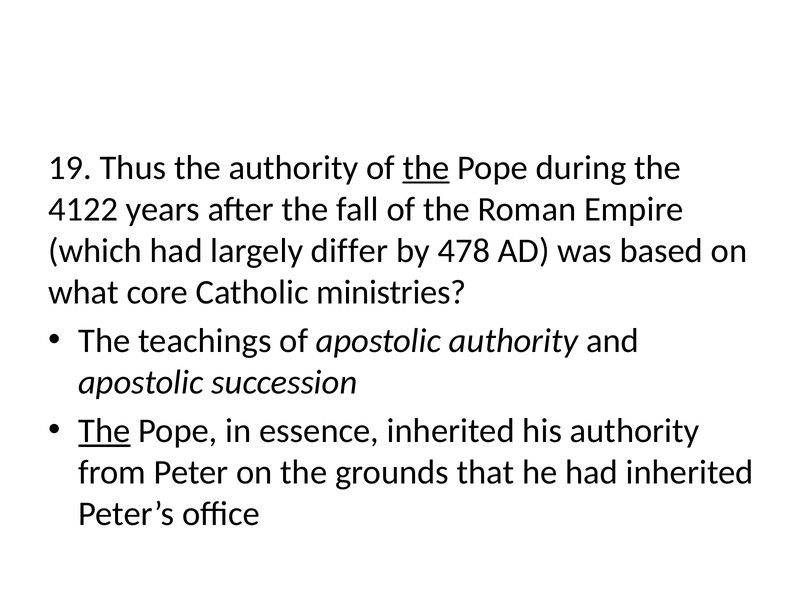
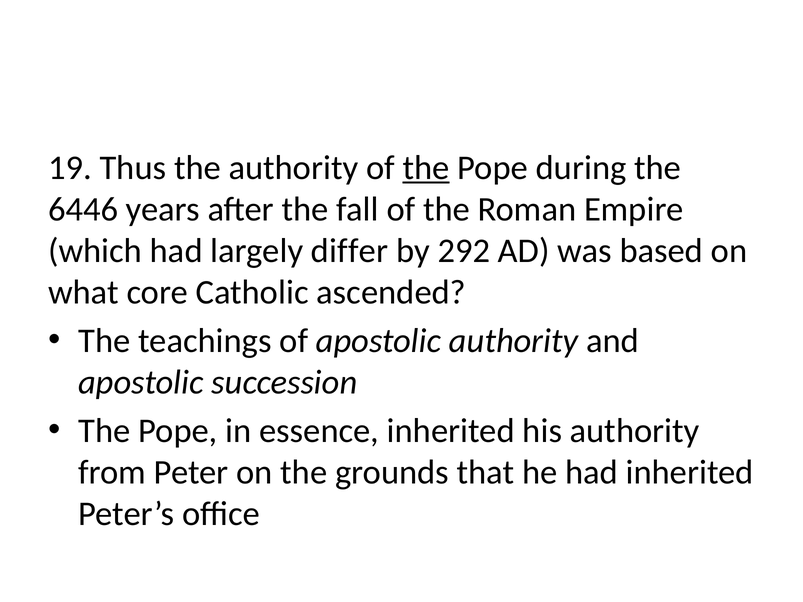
4122: 4122 -> 6446 (83, 209)
478: 478 -> 292 (464, 251)
ministries: ministries -> ascended (391, 292)
The underline: present -> none (104, 431)
